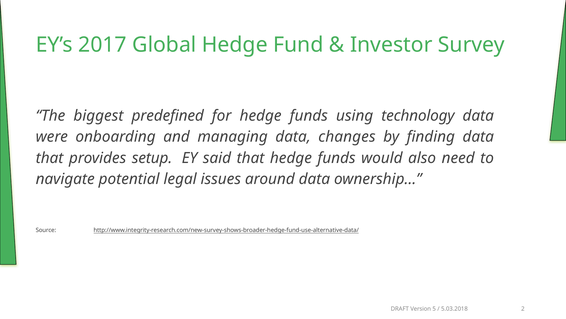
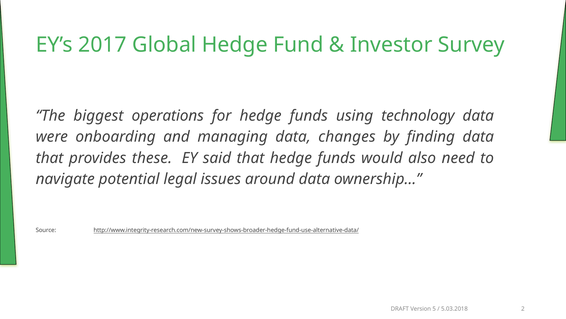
predefined: predefined -> operations (168, 115)
setup: setup -> these (152, 158)
